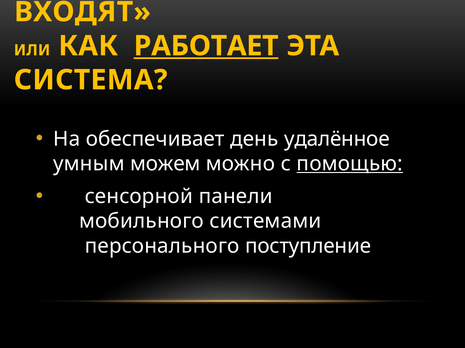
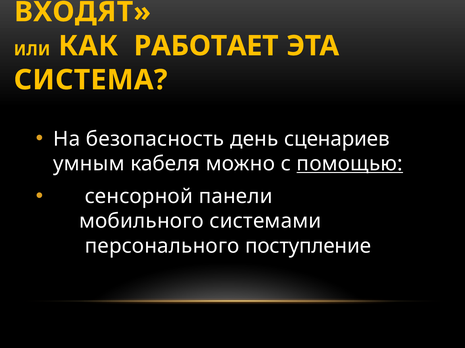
РАБОТАЕТ underline: present -> none (206, 46)
обеспечивает: обеспечивает -> безопасность (155, 139)
удалённое: удалённое -> сценариев (337, 139)
можем: можем -> кабеля (165, 164)
